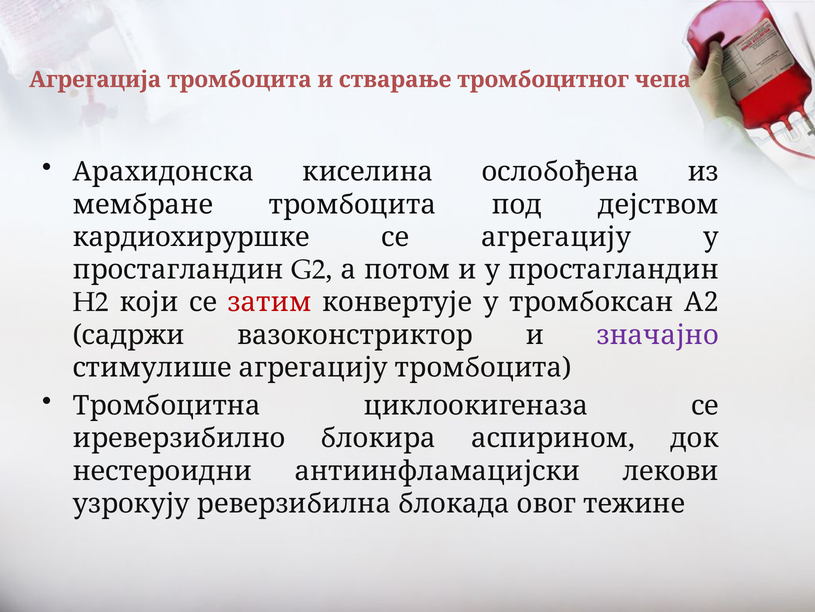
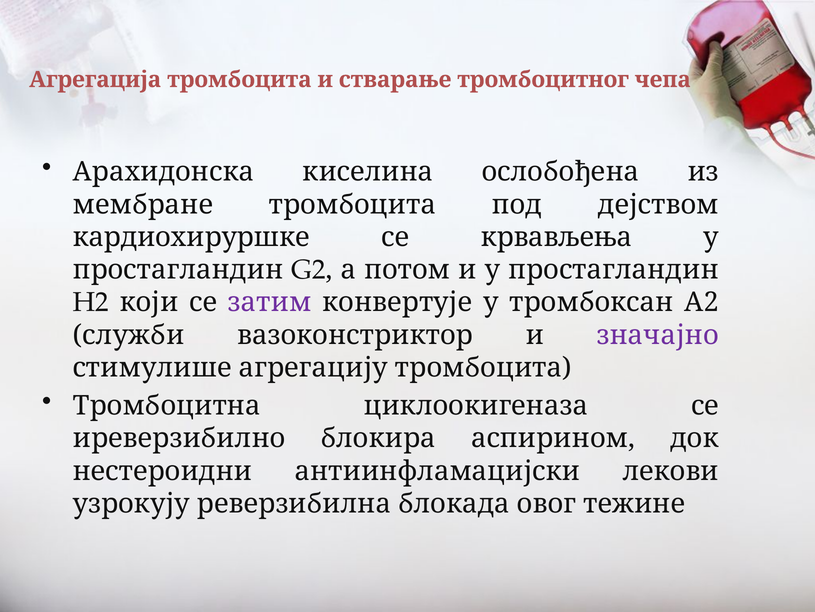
се агрегацију: агрегацију -> крвављења (557, 237)
затим colour: red -> purple (270, 302)
садржи: садржи -> служби (129, 335)
